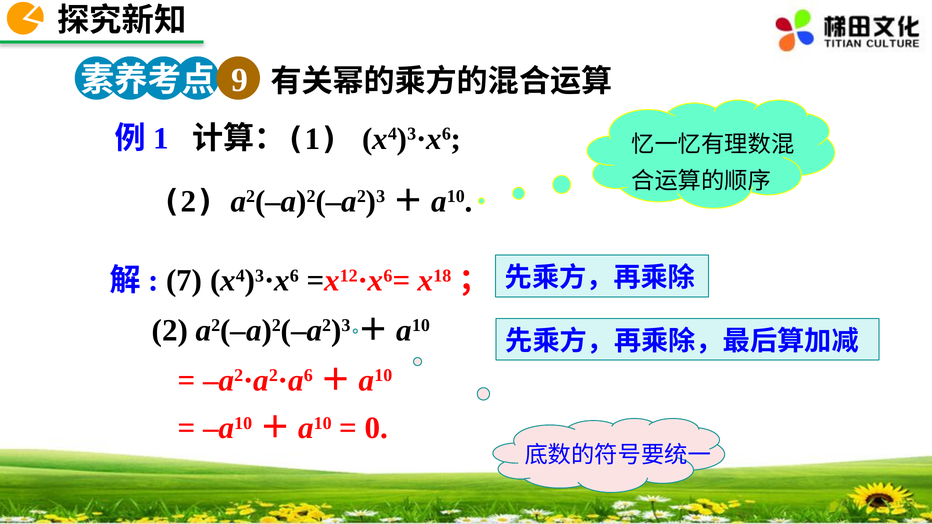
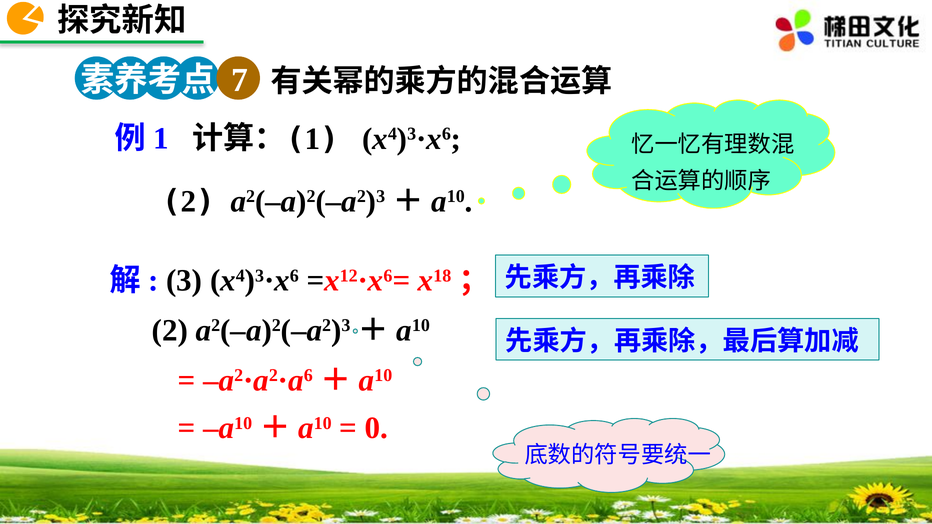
9: 9 -> 7 (239, 80)
7: 7 -> 3 (184, 281)
